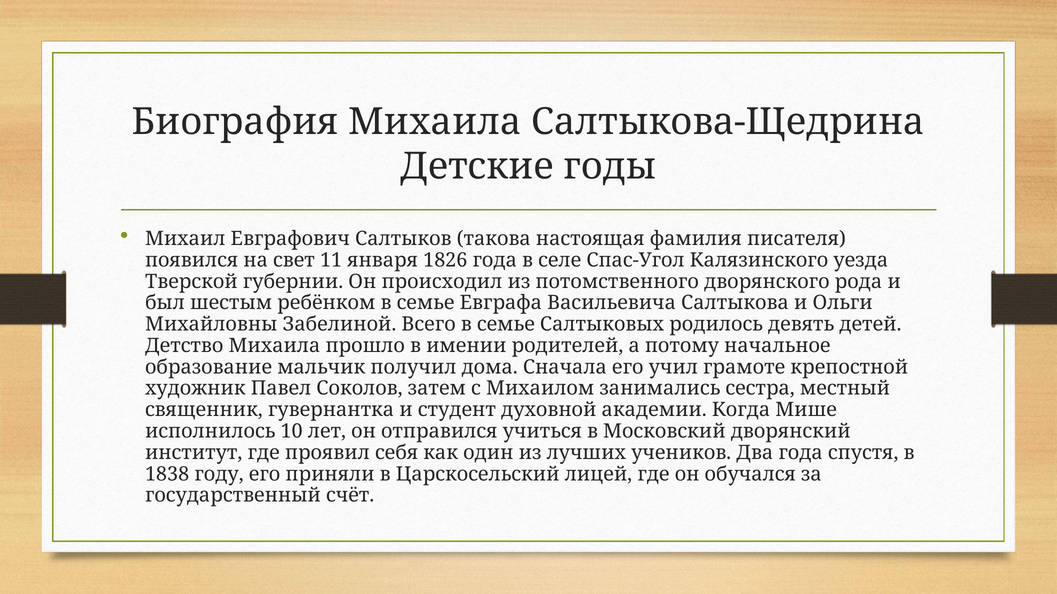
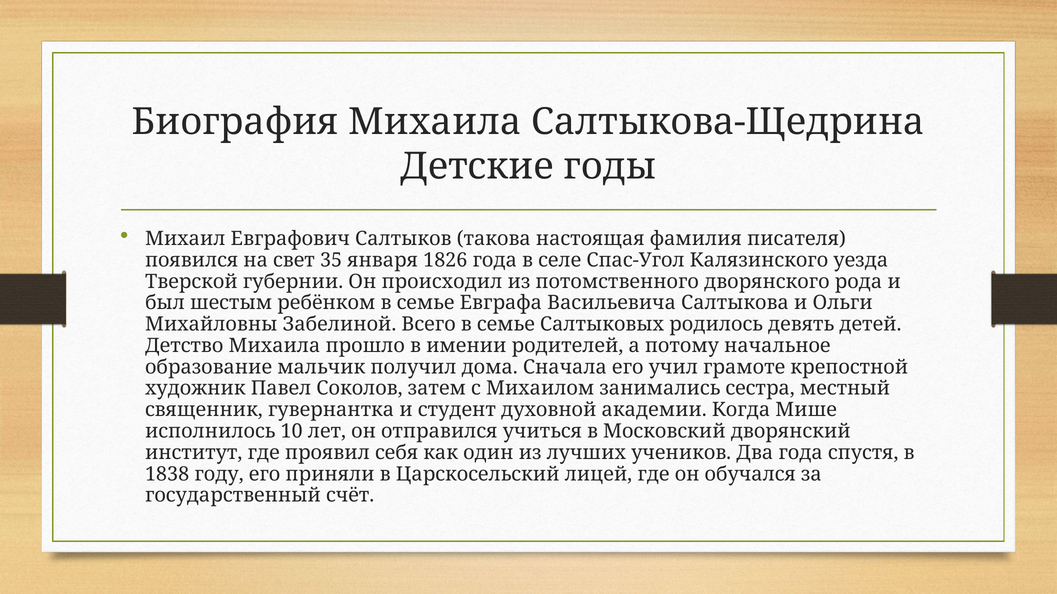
11: 11 -> 35 (331, 260)
